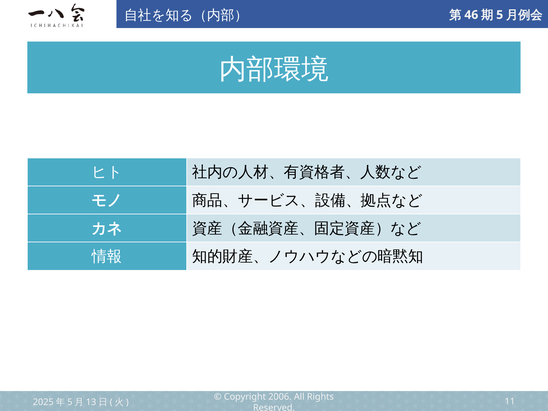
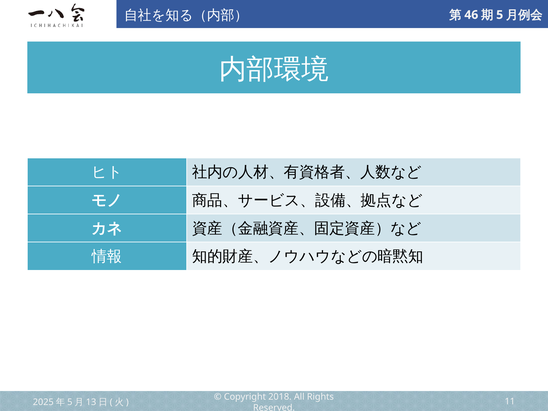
2006: 2006 -> 2018 (280, 397)
